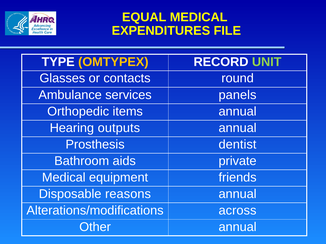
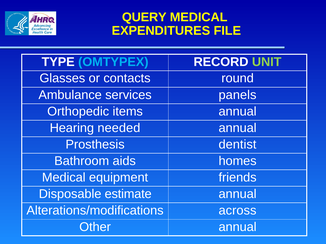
EQUAL: EQUAL -> QUERY (144, 17)
OMTYPEX colour: yellow -> light blue (113, 62)
outputs: outputs -> needed (119, 128)
private: private -> homes (238, 161)
reasons: reasons -> estimate (128, 194)
